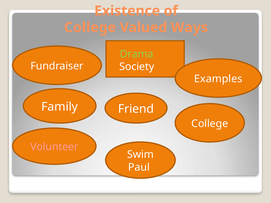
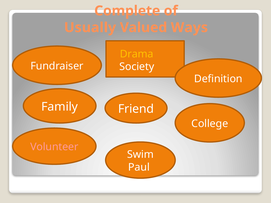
Existence: Existence -> Complete (127, 11)
College: College -> Usually (90, 28)
Drama colour: light green -> yellow (137, 54)
Examples: Examples -> Definition (218, 79)
